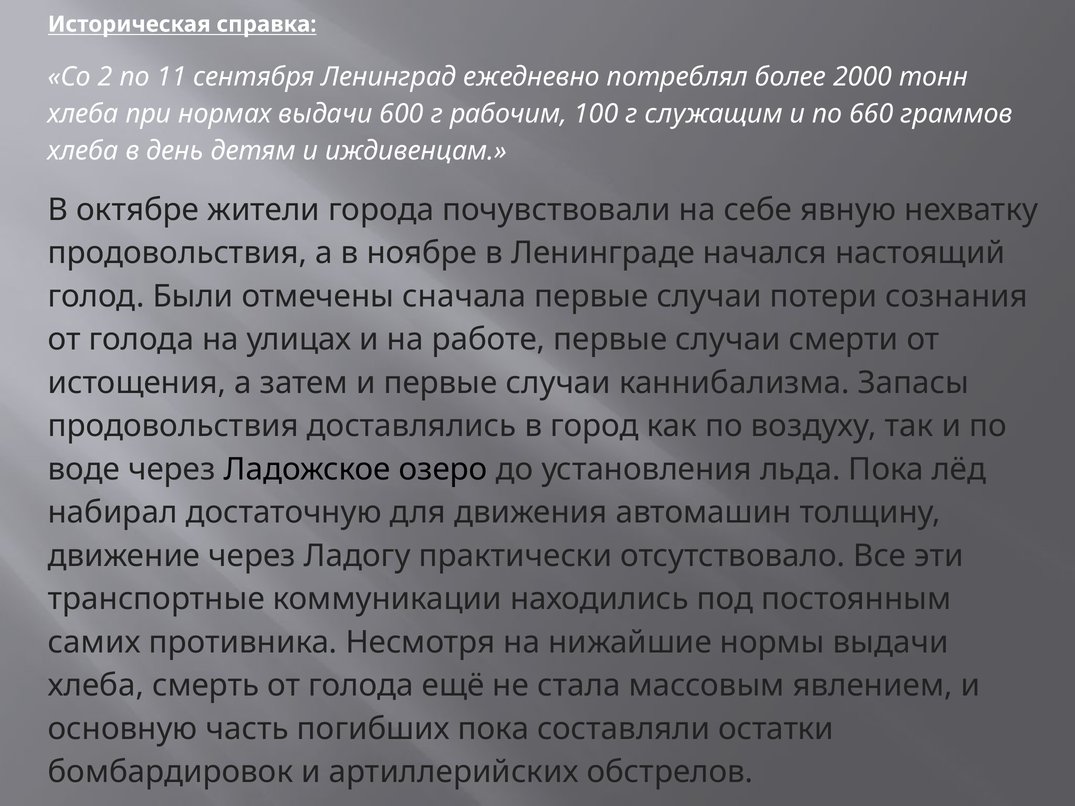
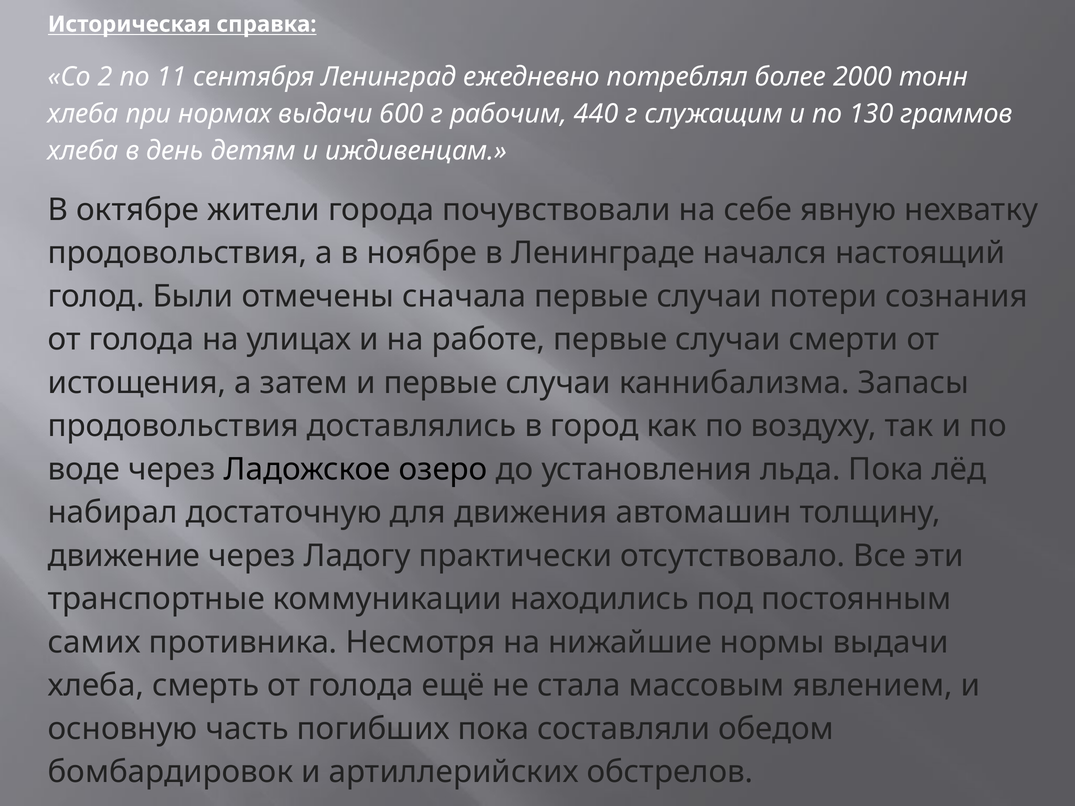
100: 100 -> 440 (596, 114)
660: 660 -> 130 (871, 114)
остатки: остатки -> обедом (776, 729)
